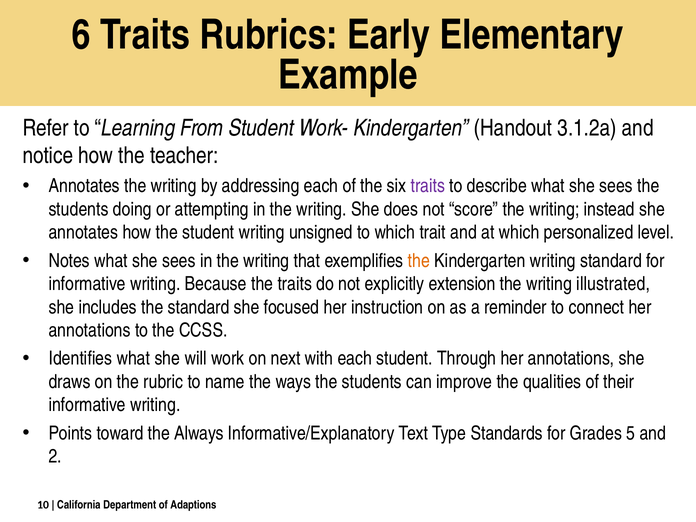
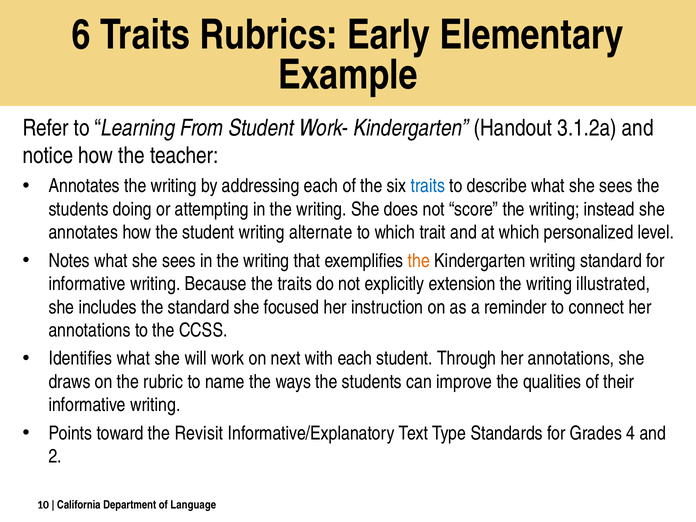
traits colour: purple -> blue (428, 186)
unsigned: unsigned -> alternate (321, 232)
Always: Always -> Revisit (199, 433)
5: 5 -> 4 (631, 433)
Adaptions: Adaptions -> Language (193, 505)
